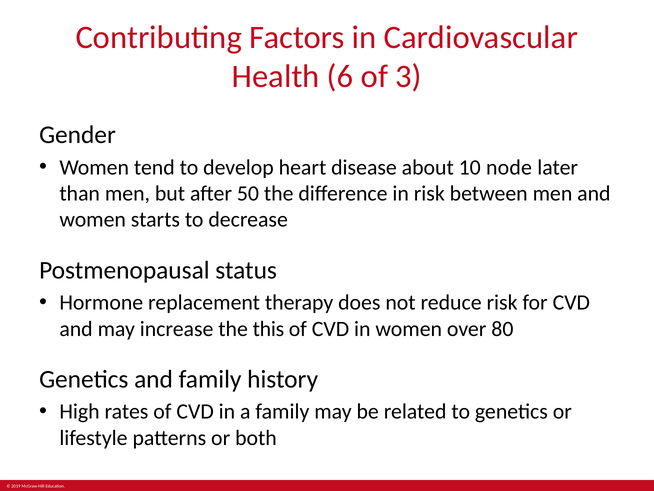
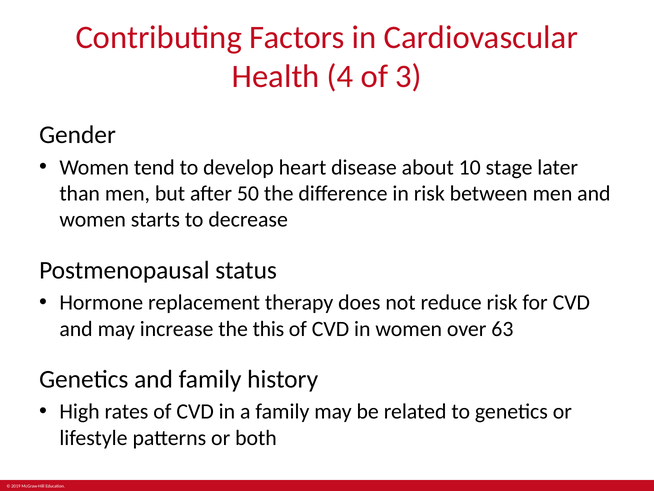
6: 6 -> 4 (340, 76)
node: node -> stage (509, 167)
80: 80 -> 63 (502, 329)
